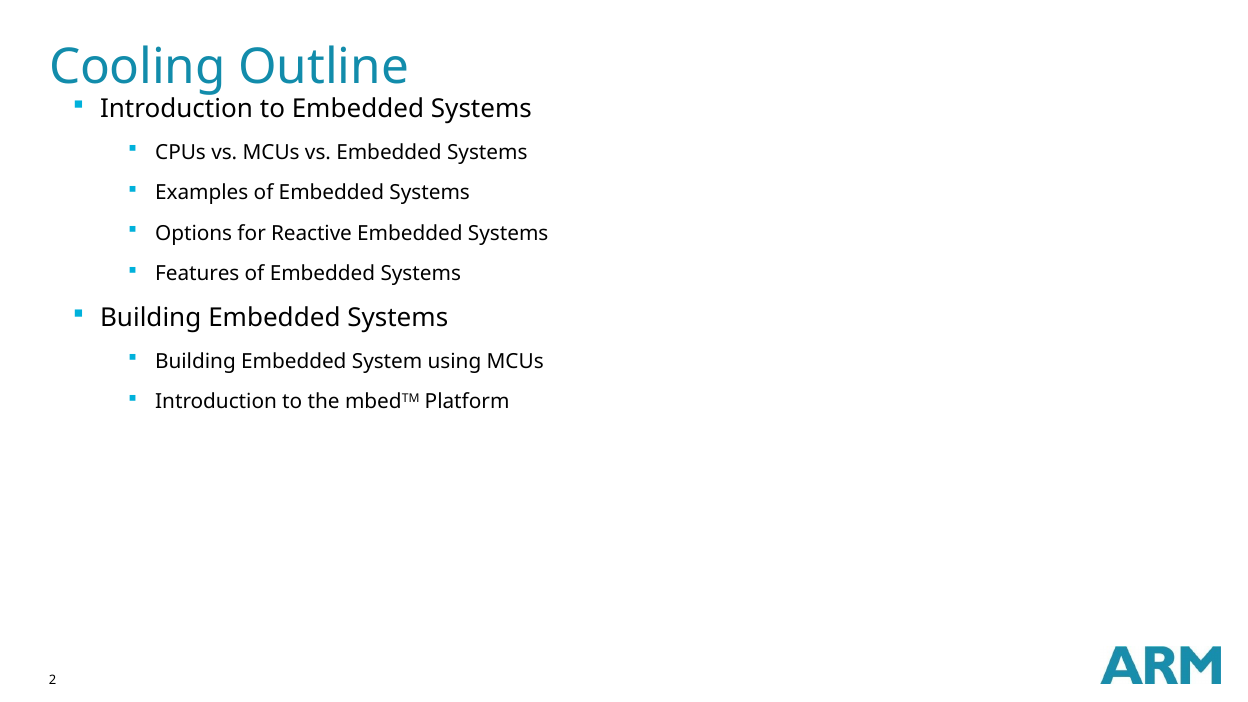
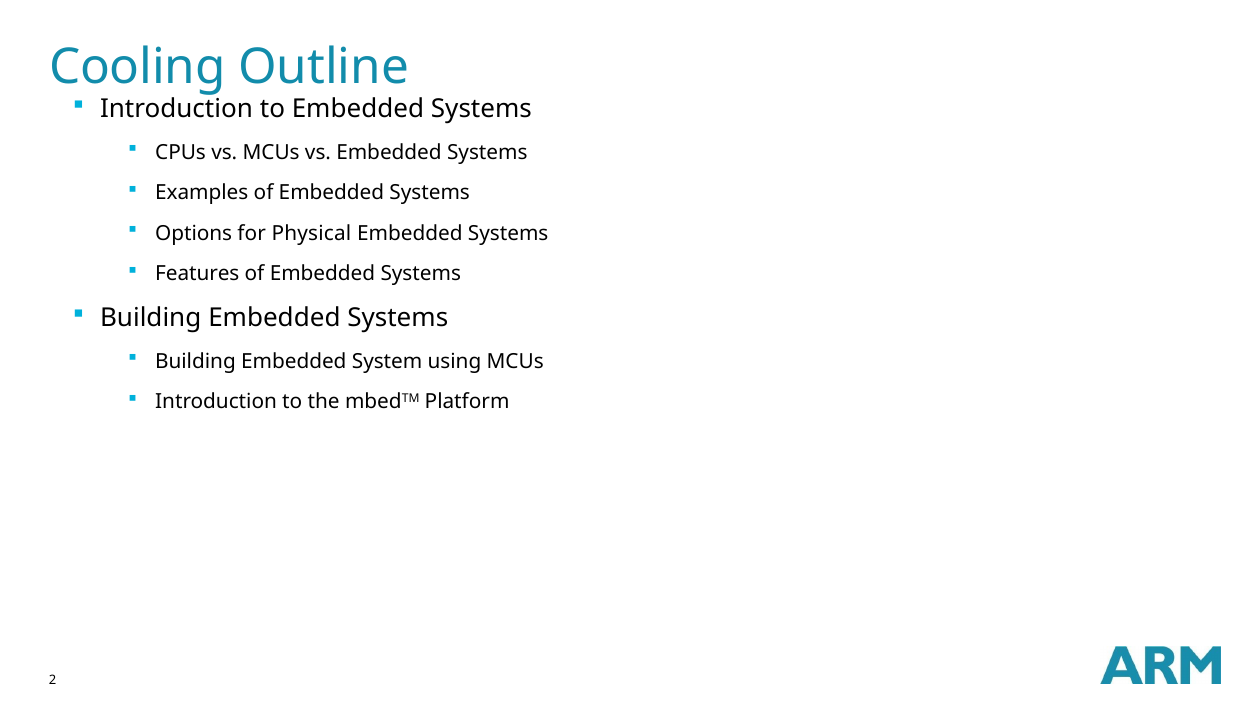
Reactive: Reactive -> Physical (311, 234)
